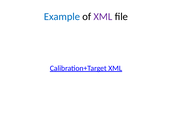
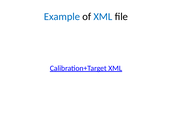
XML colour: purple -> blue (103, 17)
